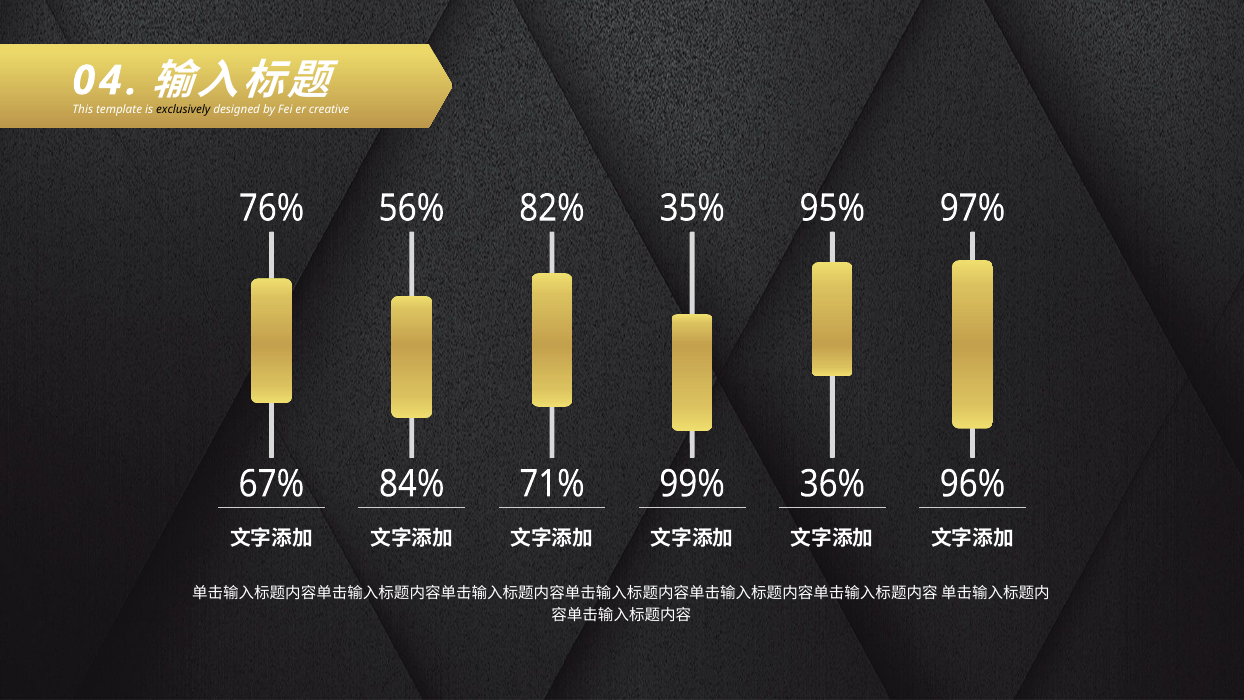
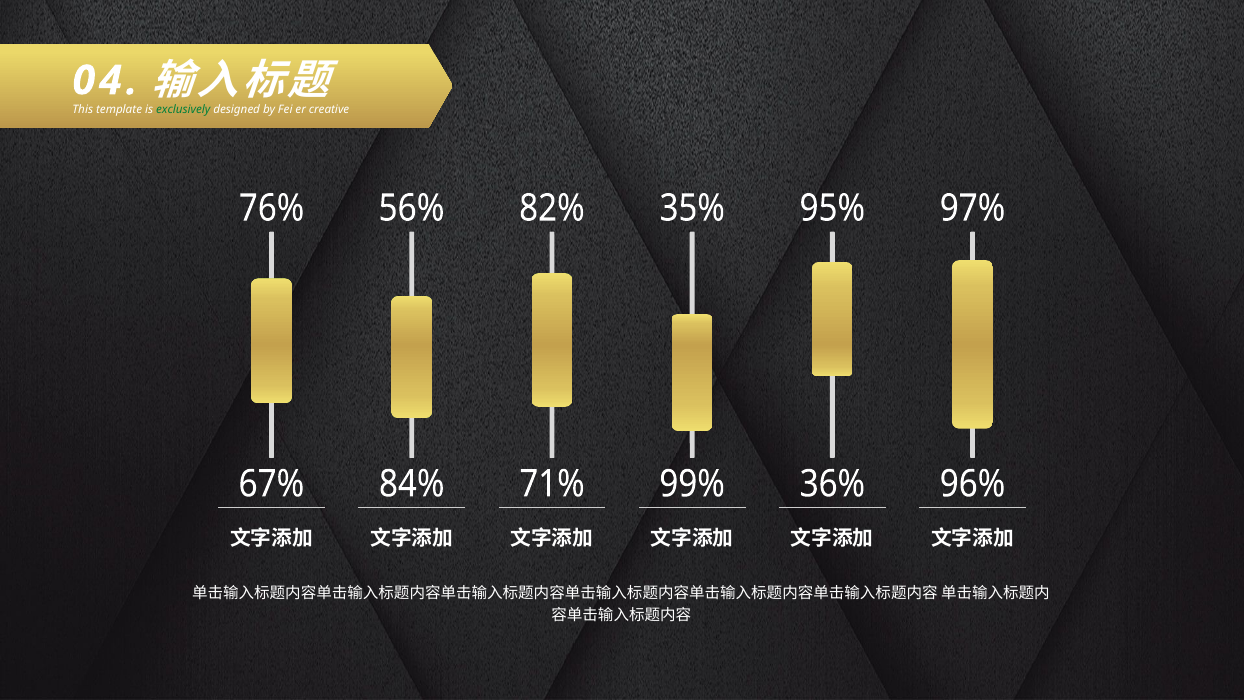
exclusively colour: black -> green (183, 110)
